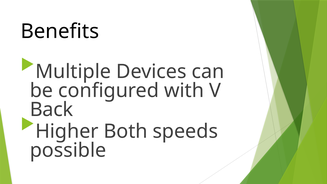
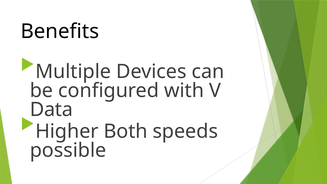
Back: Back -> Data (51, 110)
